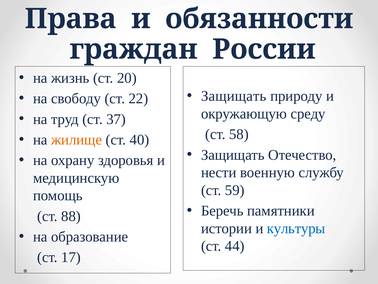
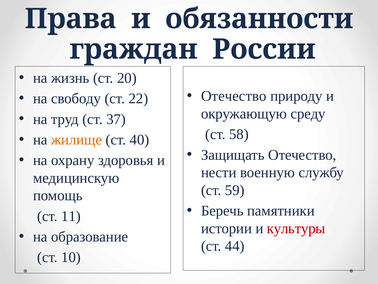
Защищать: Защищать -> Отечество (234, 96)
88: 88 -> 11 (71, 216)
культуры colour: blue -> red (296, 228)
17: 17 -> 10 (71, 257)
